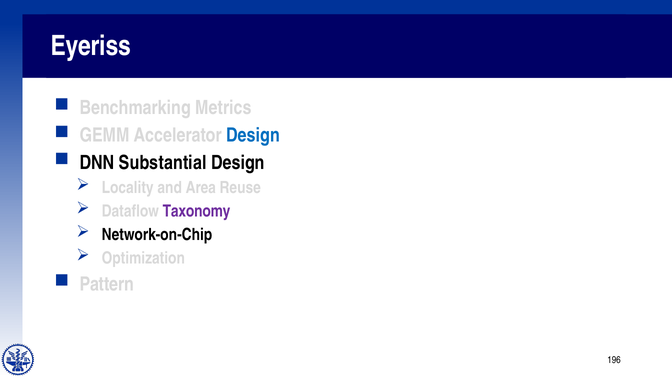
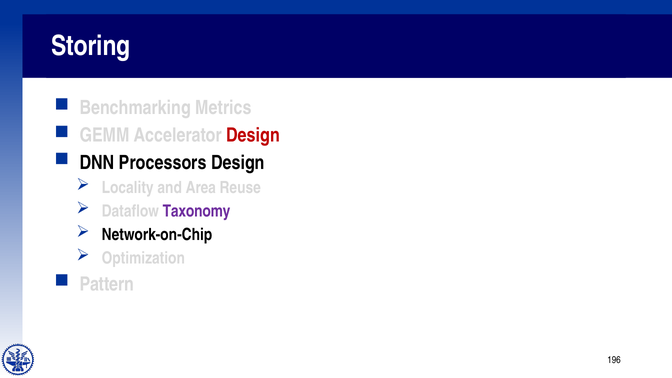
Eyeriss: Eyeriss -> Storing (91, 46)
Design colour: blue -> red (253, 135)
Substantial: Substantial -> Processors (163, 163)
